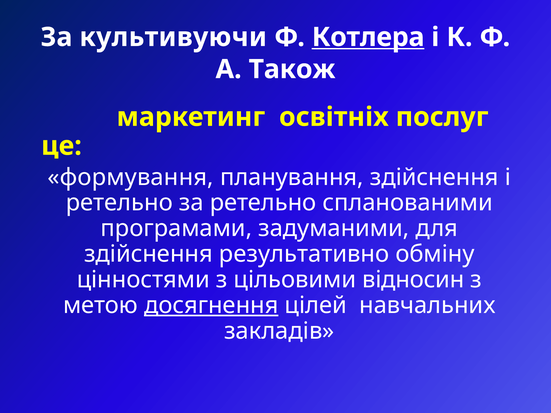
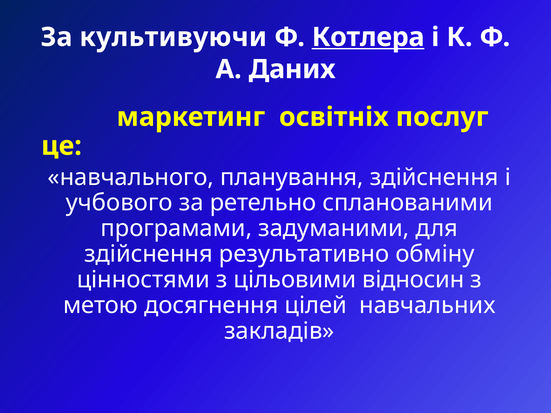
Також: Також -> Даних (292, 69)
формування: формування -> навчального (131, 177)
ретельно: ретельно -> учбового (119, 203)
досягнення underline: present -> none (211, 306)
